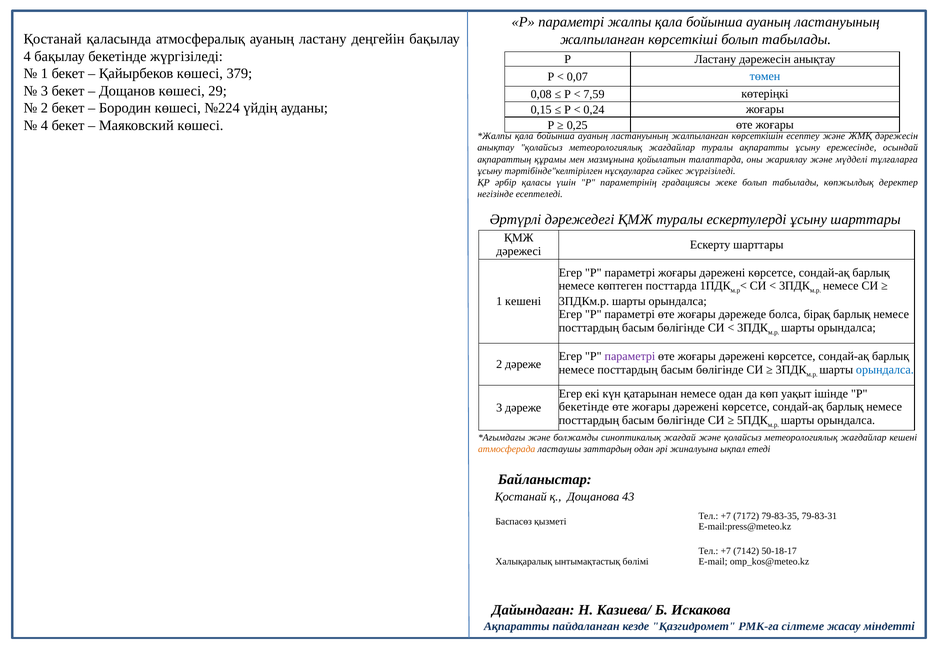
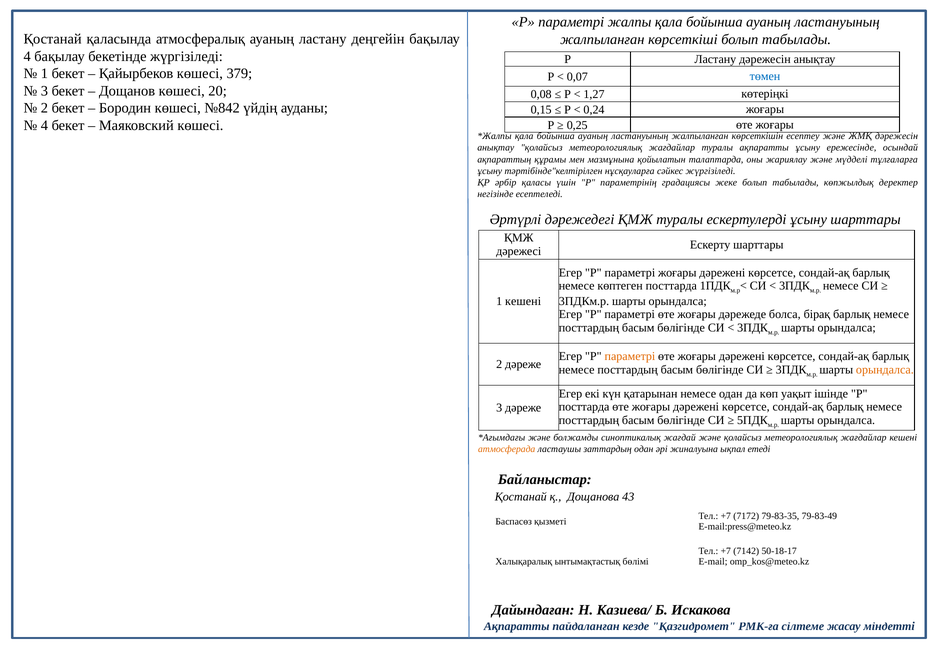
29: 29 -> 20 (218, 91)
7,59: 7,59 -> 1,27 (594, 94)
№224: №224 -> №842 (222, 108)
параметрі colour: purple -> orange (630, 357)
орындалса colour: blue -> orange (885, 370)
бекетінде: бекетінде -> посттарда (584, 407)
79-83-31: 79-83-31 -> 79-83-49 (819, 516)
